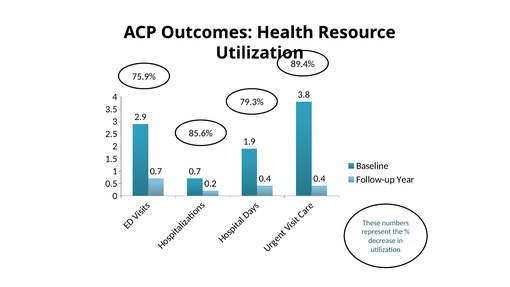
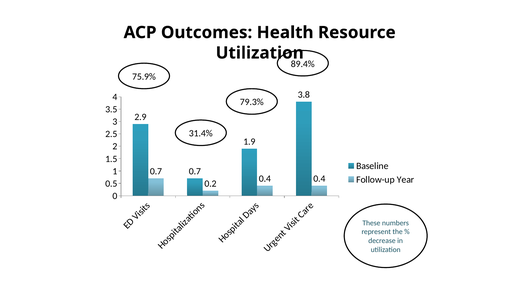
85.6%: 85.6% -> 31.4% (201, 133)
